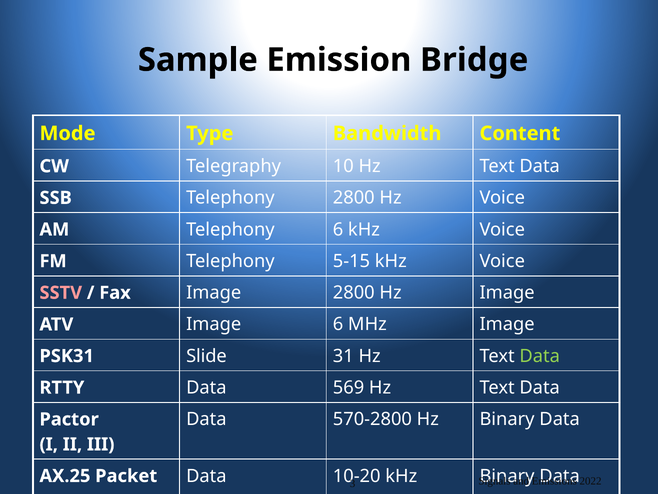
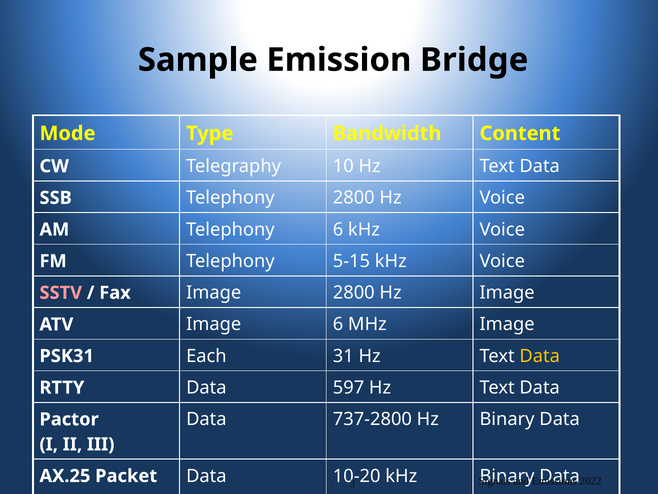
Slide: Slide -> Each (206, 356)
Data colour: light green -> yellow (540, 356)
569: 569 -> 597 (349, 387)
570-2800: 570-2800 -> 737-2800 (372, 419)
